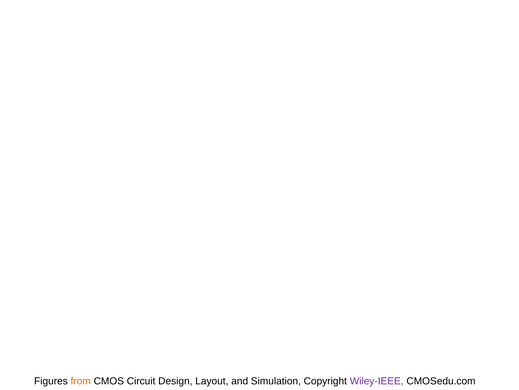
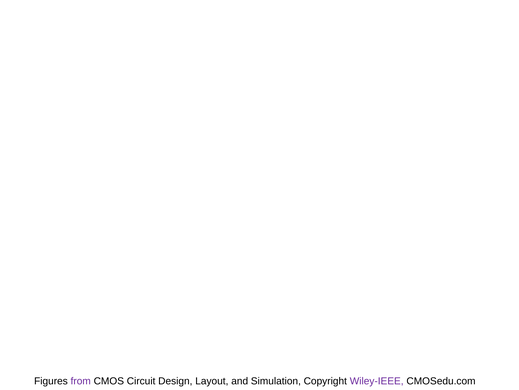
from colour: orange -> purple (81, 380)
